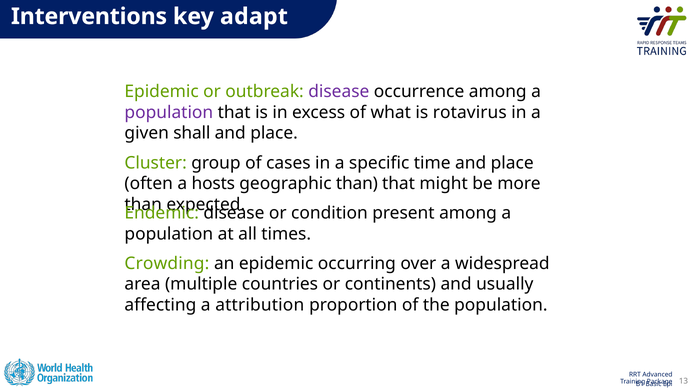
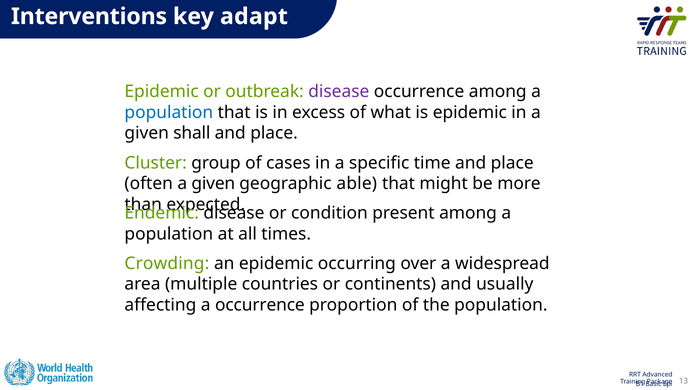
population colour: purple -> blue (169, 112)
is rotavirus: rotavirus -> epidemic (470, 112)
often a hosts: hosts -> given (213, 184)
geographic than: than -> able (357, 184)
a attribution: attribution -> occurrence (260, 305)
